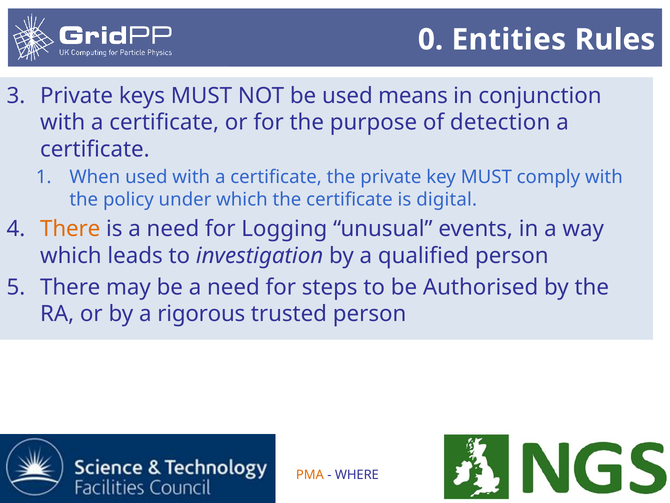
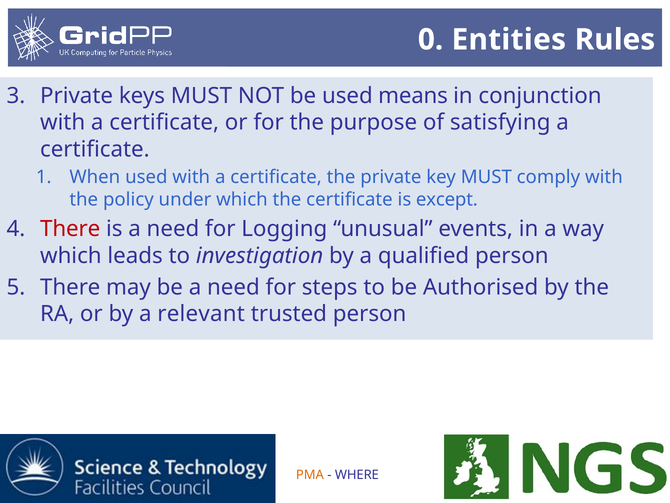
detection: detection -> satisfying (500, 122)
digital: digital -> except (447, 199)
There colour: orange -> red (70, 229)
rigorous: rigorous -> relevant (201, 314)
